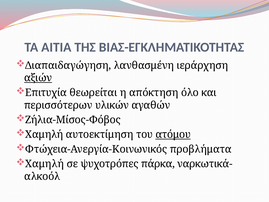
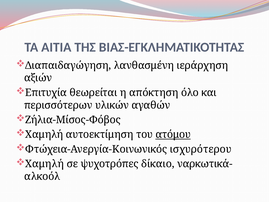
αξιών underline: present -> none (38, 78)
προβλήματα: προβλήματα -> ισχυρότερου (201, 149)
πάρκα: πάρκα -> δίκαιο (158, 164)
